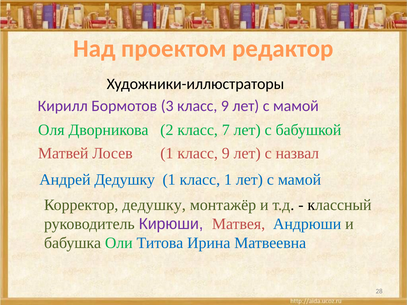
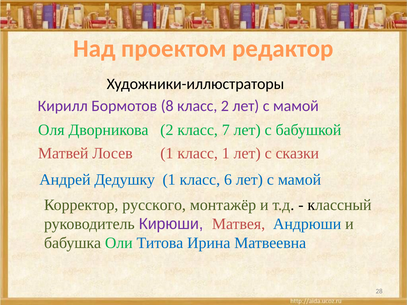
3: 3 -> 8 (167, 106)
9: 9 -> 2 (225, 106)
1 класс 9: 9 -> 1 (226, 153)
назвал: назвал -> сказки (297, 153)
класс 1: 1 -> 6 (228, 180)
Корректор дедушку: дедушку -> русского (154, 205)
